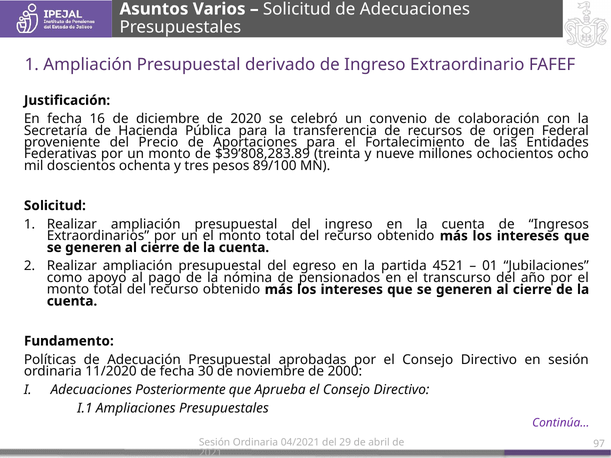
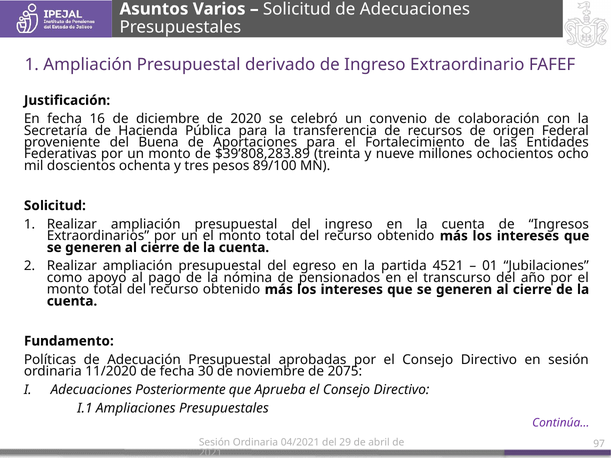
Precio: Precio -> Buena (159, 142)
2000: 2000 -> 2075 (345, 371)
